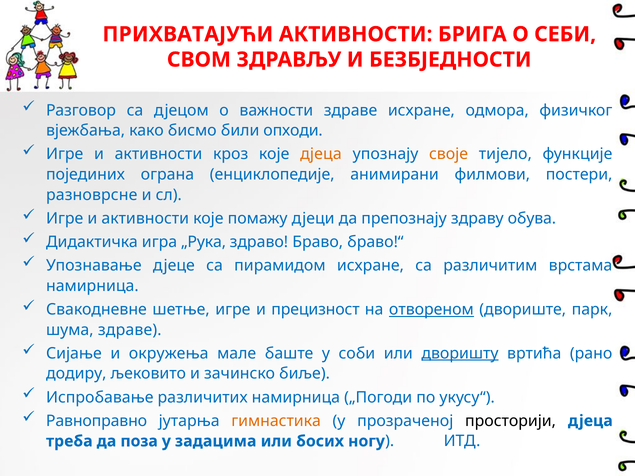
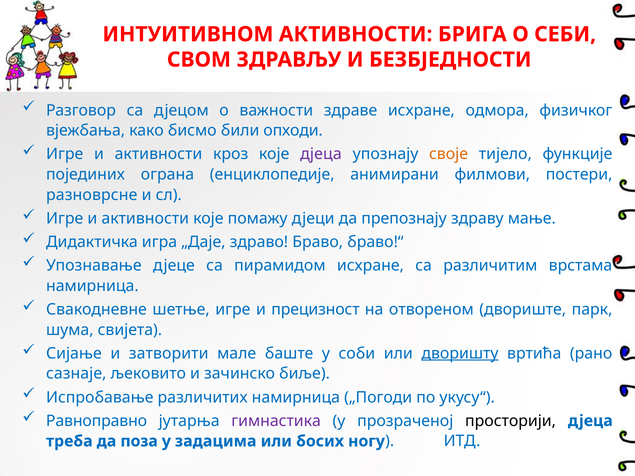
ПРИХВАТАЈУЋИ: ПРИХВАТАЈУЋИ -> ИНТУИТИВНОМ (188, 34)
дјеца colour: orange -> purple (321, 154)
обува: обува -> мање (532, 219)
„Рука: „Рука -> „Даје (203, 242)
отвореном underline: present -> none (431, 310)
шума здраве: здраве -> свијета (130, 330)
окружења: окружења -> затворити (169, 354)
додиру: додиру -> сазнаје (76, 374)
гимнастика colour: orange -> purple (276, 421)
